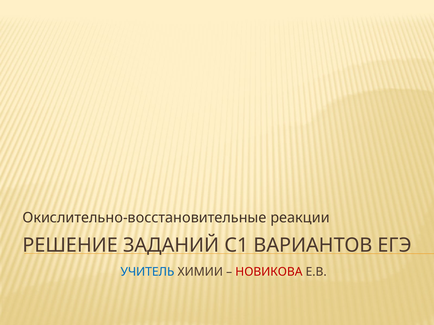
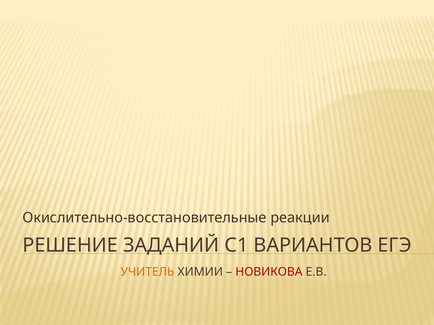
УЧИТЕЛЬ colour: blue -> orange (147, 272)
